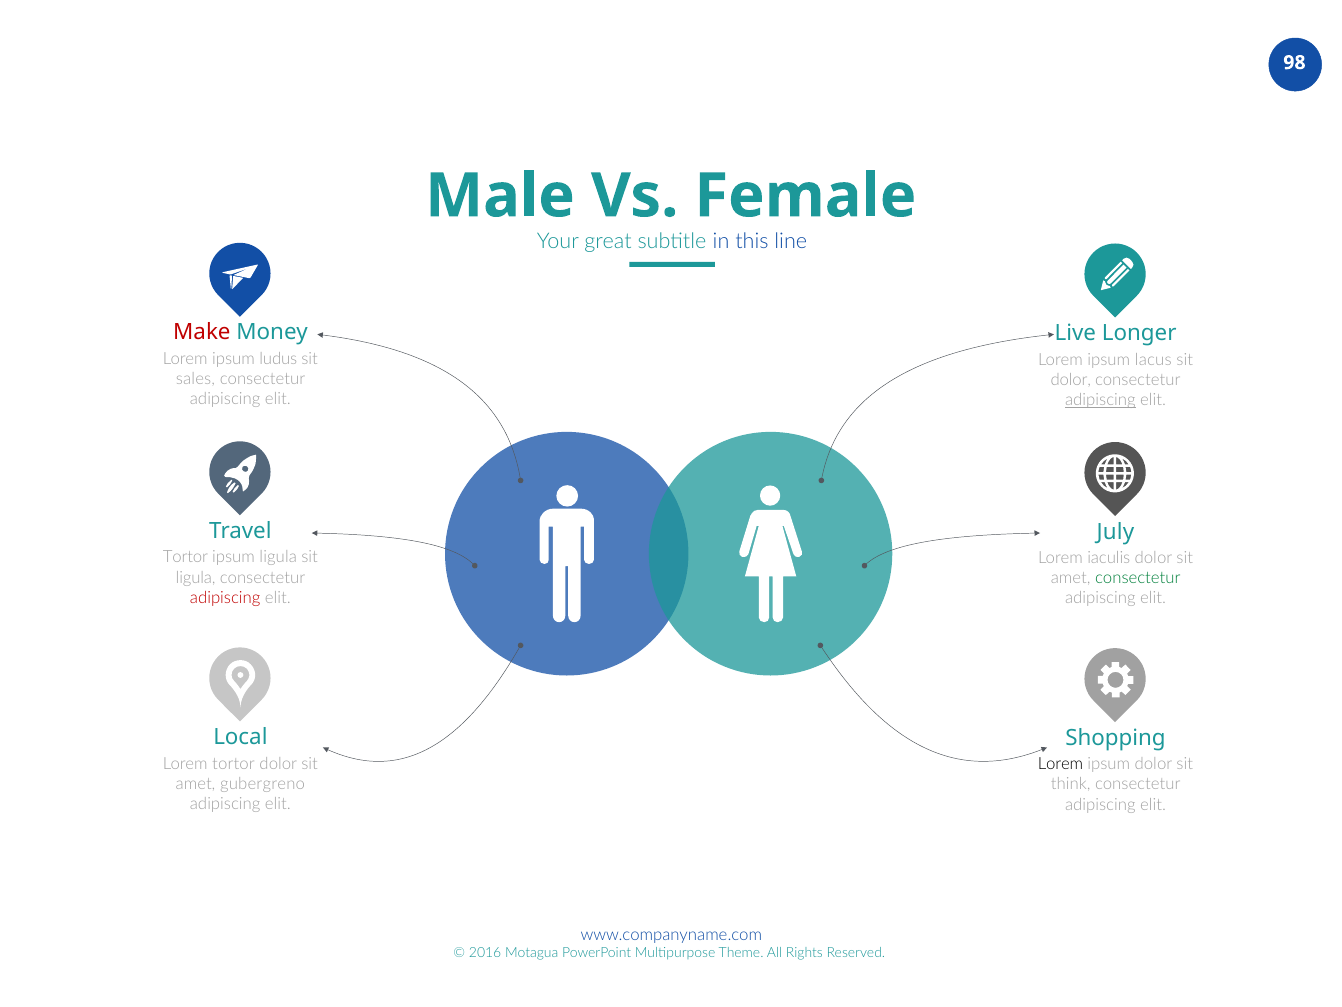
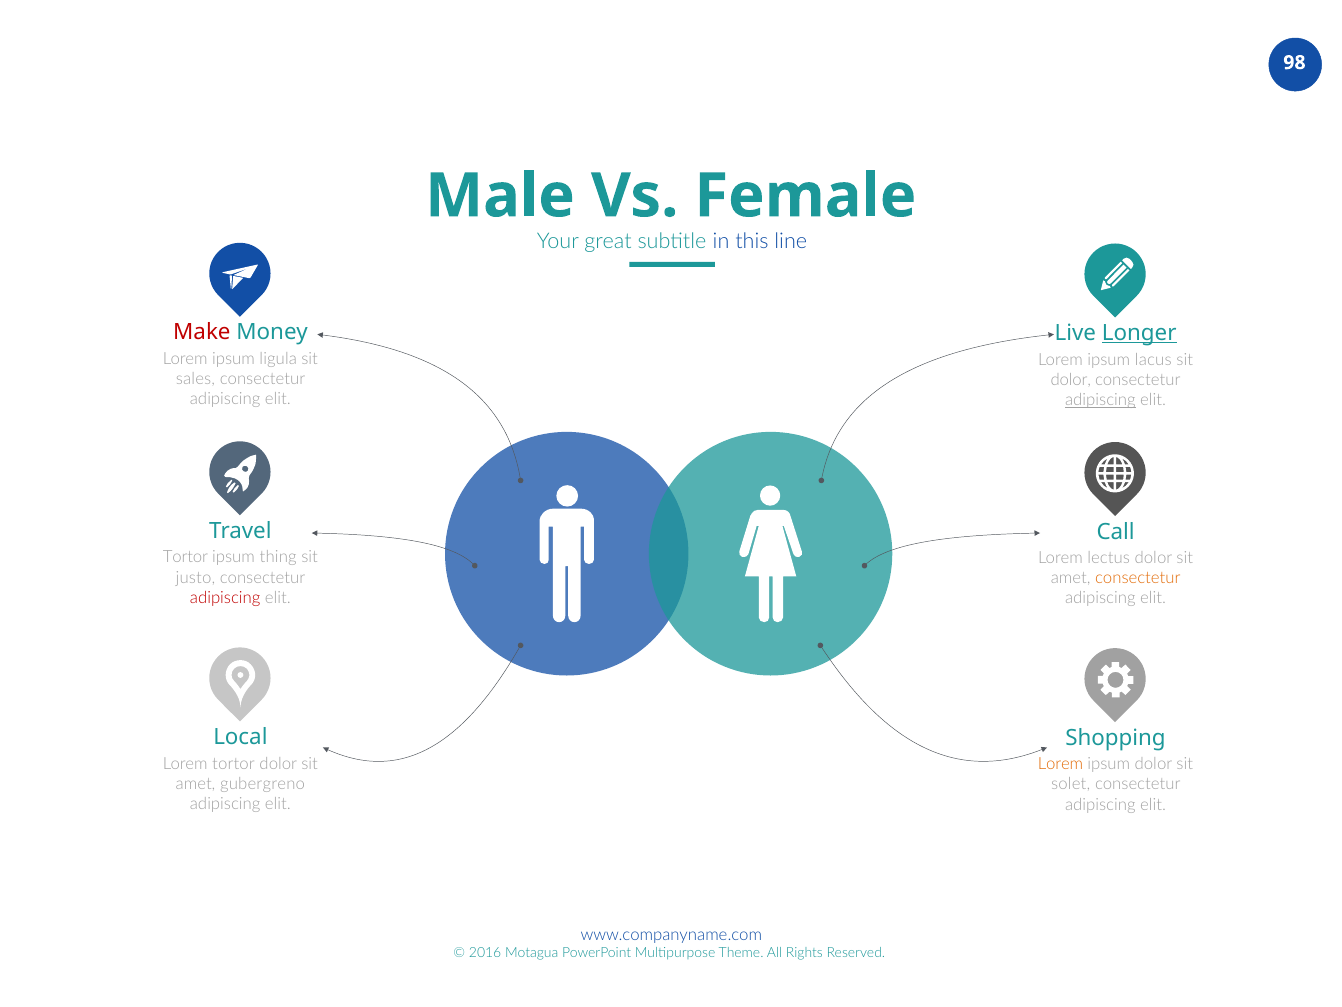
Longer underline: none -> present (1139, 333)
ludus: ludus -> ligula (278, 359)
July: July -> Call (1116, 531)
ipsum ligula: ligula -> thing (278, 557)
iaculis: iaculis -> lectus (1109, 558)
ligula: ligula -> justo (195, 577)
consectetur colour: green -> orange (1138, 578)
Lorem colour: black -> orange (1061, 764)
think: think -> solet (1071, 784)
